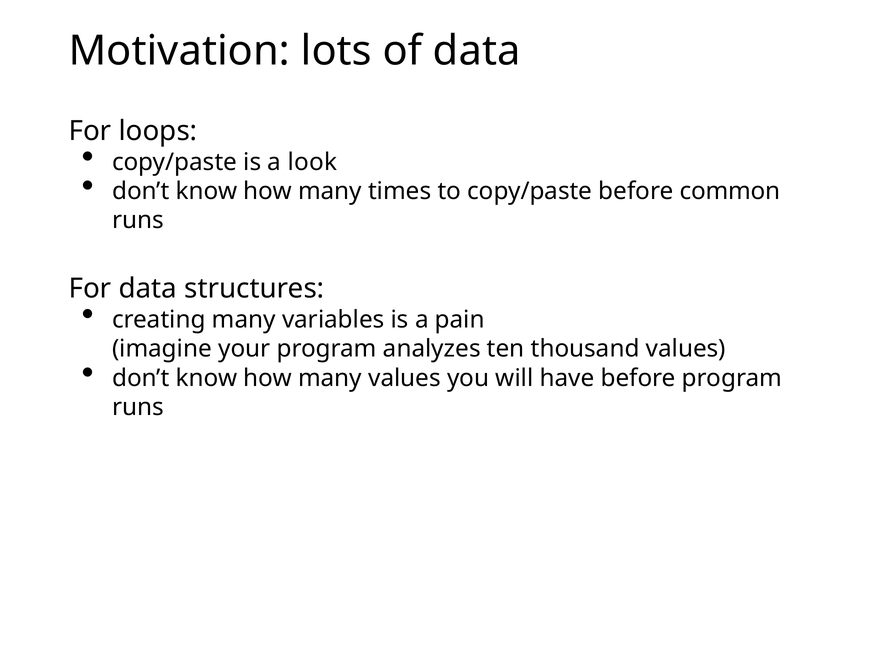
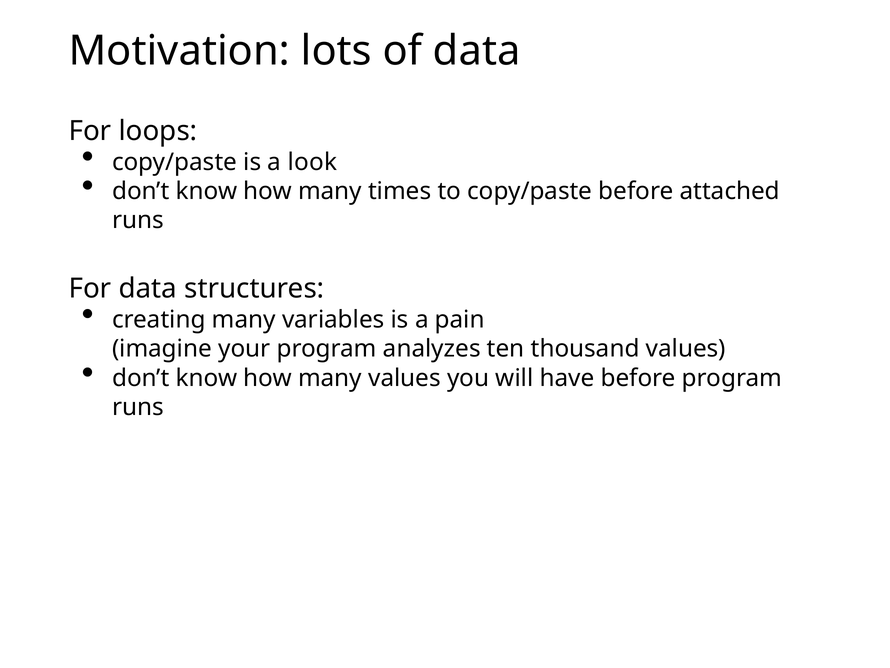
common: common -> attached (730, 191)
